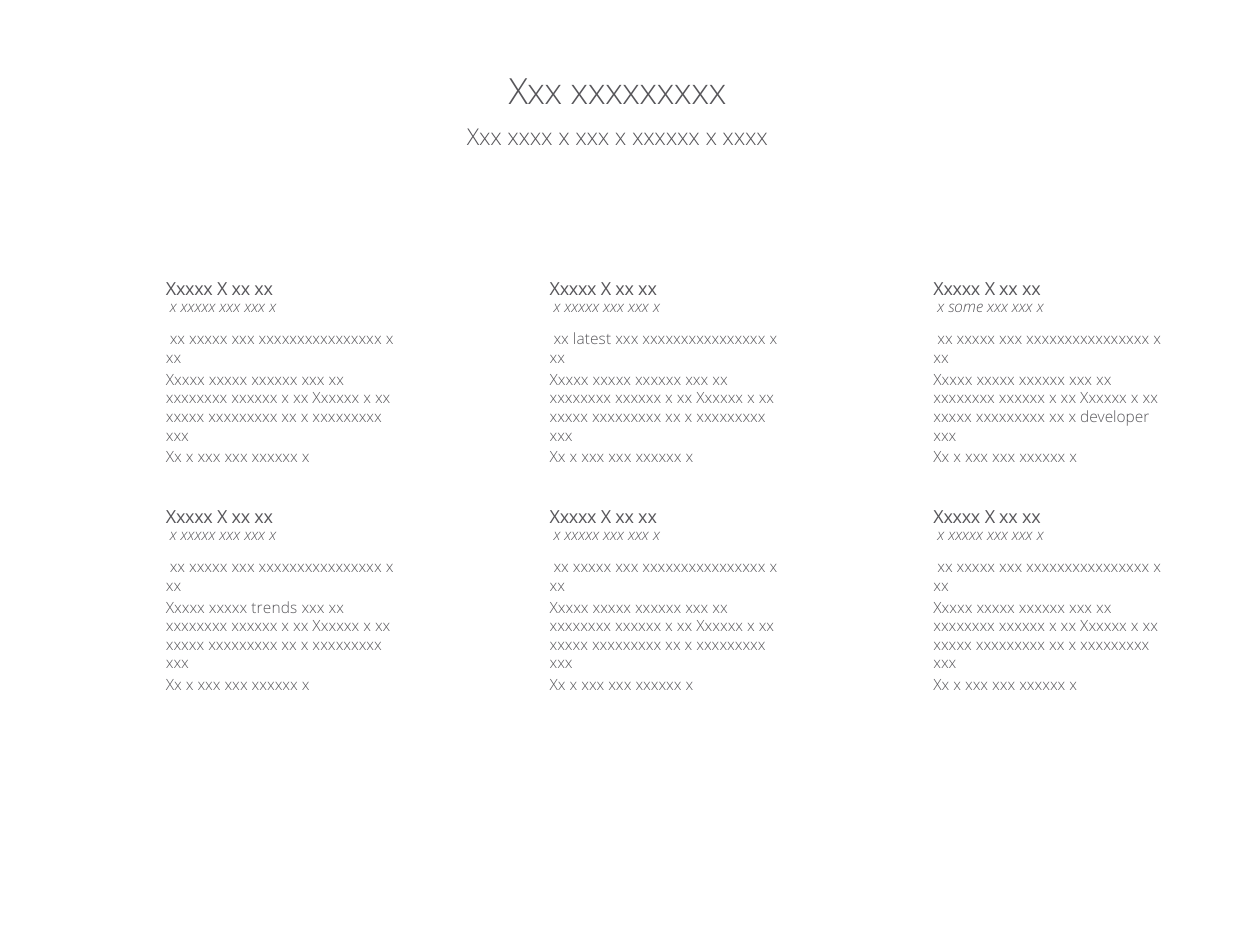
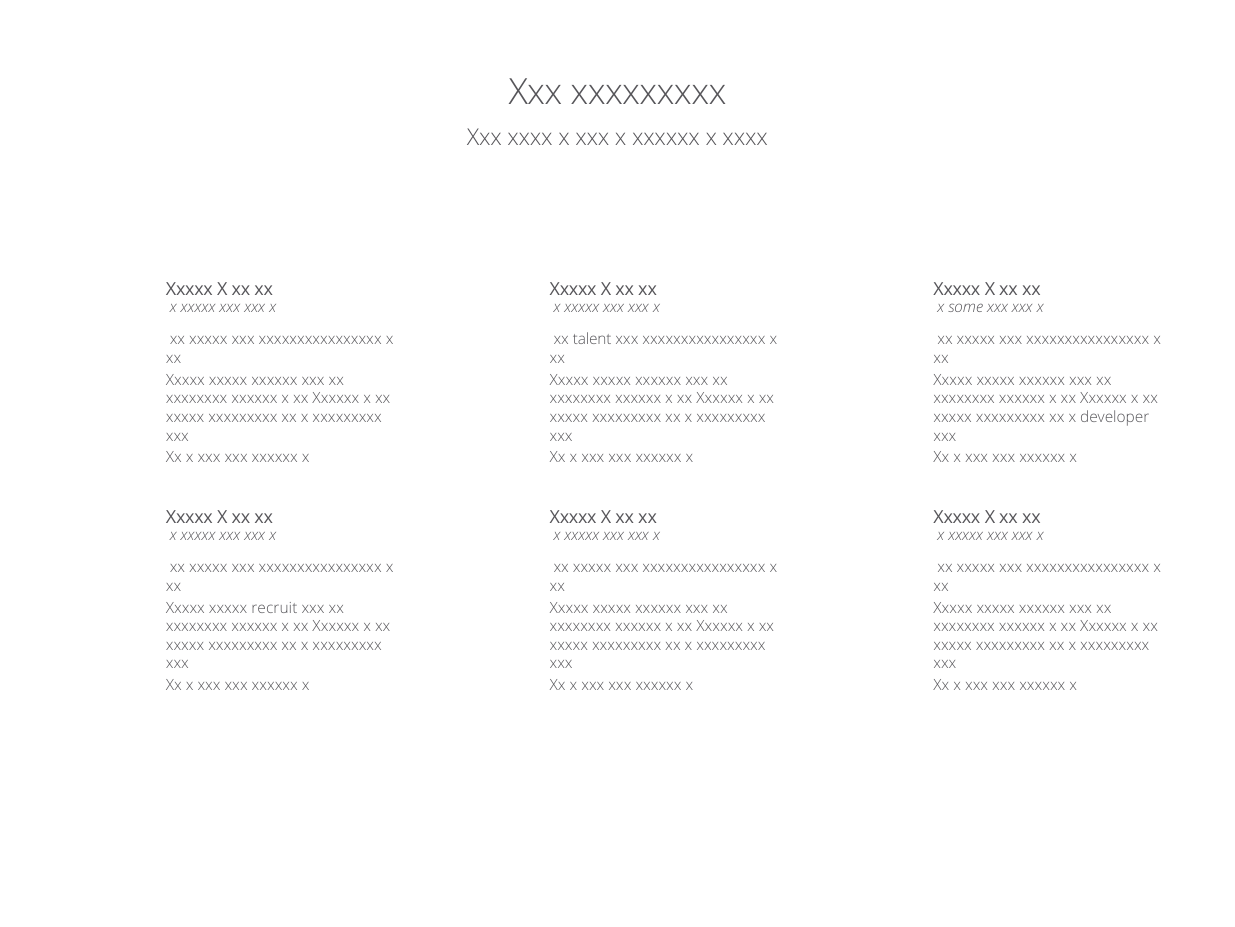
latest: latest -> talent (592, 340)
trends: trends -> recruit (274, 607)
